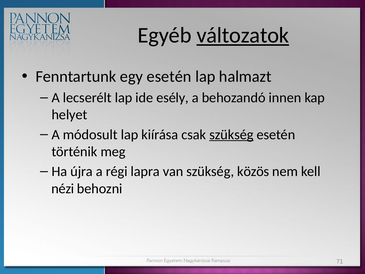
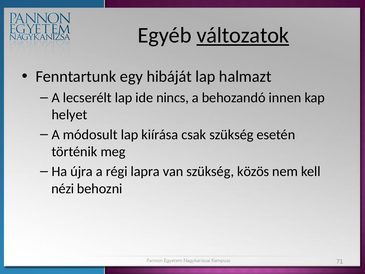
egy esetén: esetén -> hibáját (169, 77)
esély: esély -> nincs (173, 98)
szükség underline: present -> none (231, 134)
